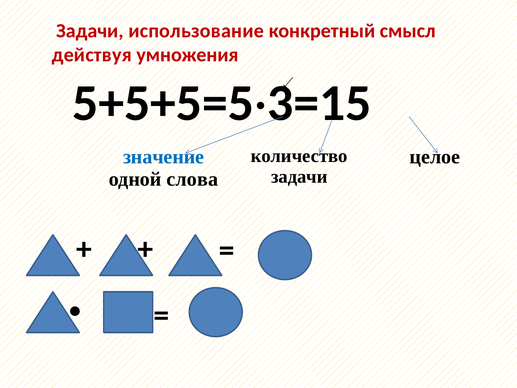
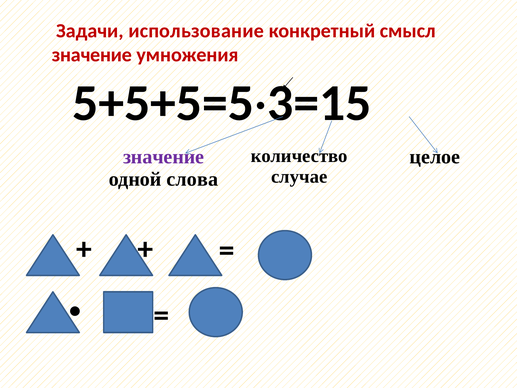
действуя: действуя -> значение (92, 55)
значение colour: blue -> purple (164, 157)
задачи: задачи -> случае (299, 177)
